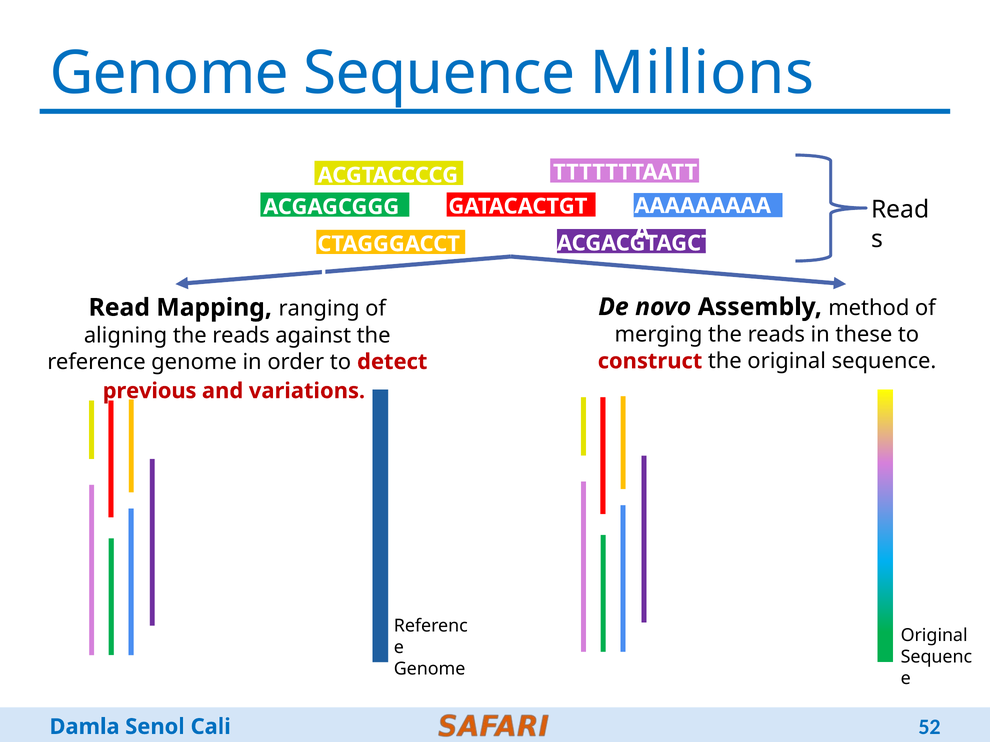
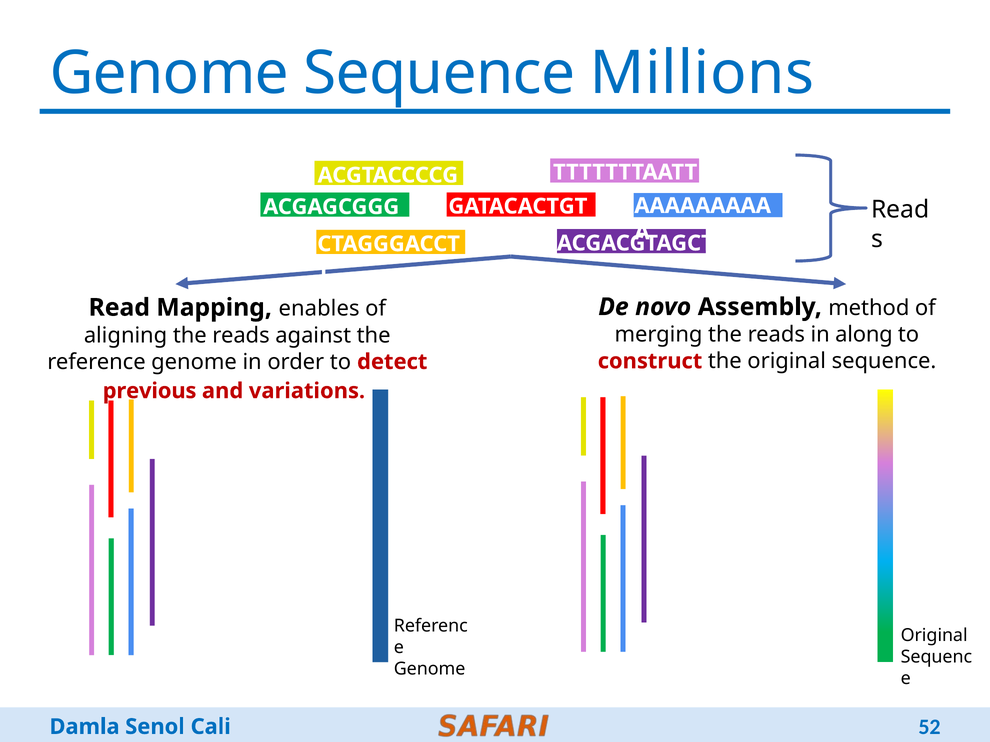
ranging: ranging -> enables (319, 309)
these: these -> along (864, 335)
